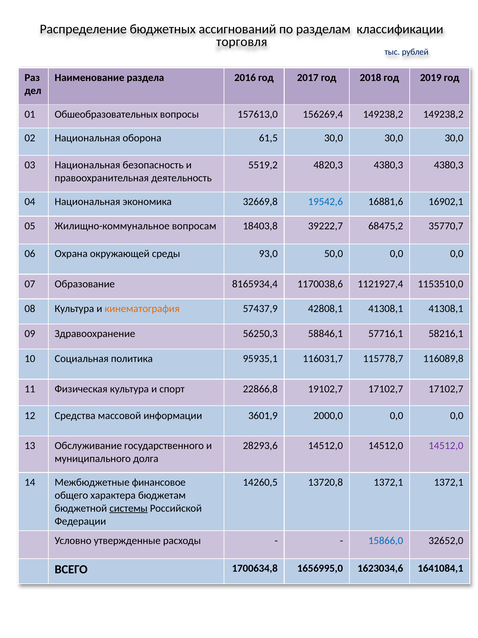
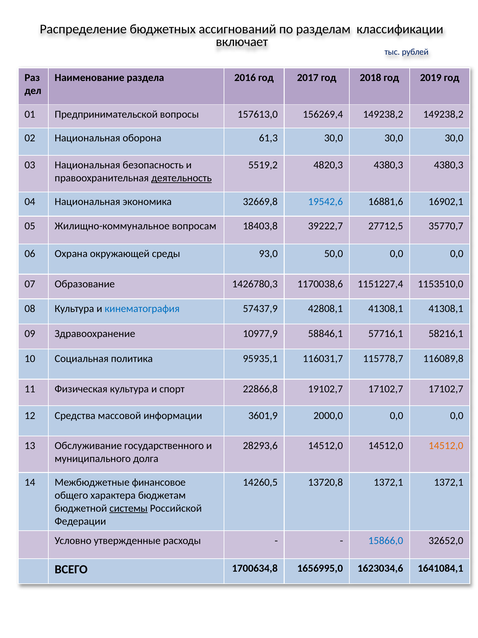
торговля: торговля -> включает (242, 42)
Обшеобразовательных: Обшеобразовательных -> Предпринимательской (106, 114)
61,5: 61,5 -> 61,3 (268, 138)
деятельность underline: none -> present (181, 178)
68475,2: 68475,2 -> 27712,5 (386, 226)
8165934,4: 8165934,4 -> 1426780,3 (255, 284)
1121927,4: 1121927,4 -> 1151227,4 (380, 284)
кинематография colour: orange -> blue (142, 308)
56250,3: 56250,3 -> 10977,9 (260, 333)
14512,0 colour: purple -> orange (446, 445)
